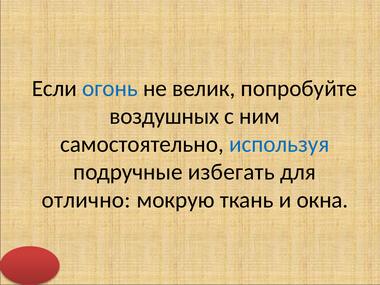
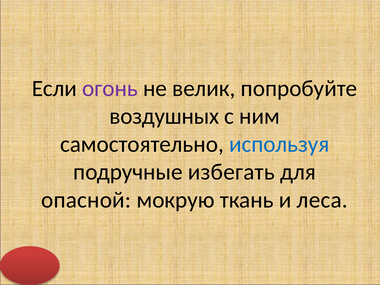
огонь colour: blue -> purple (110, 88)
отлично: отлично -> опасной (86, 200)
окна: окна -> леса (322, 200)
